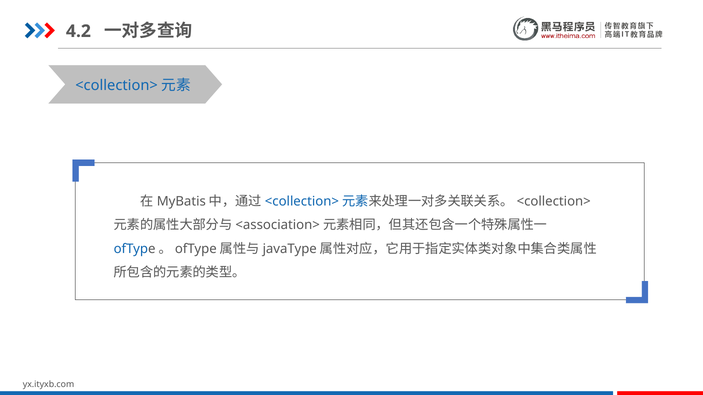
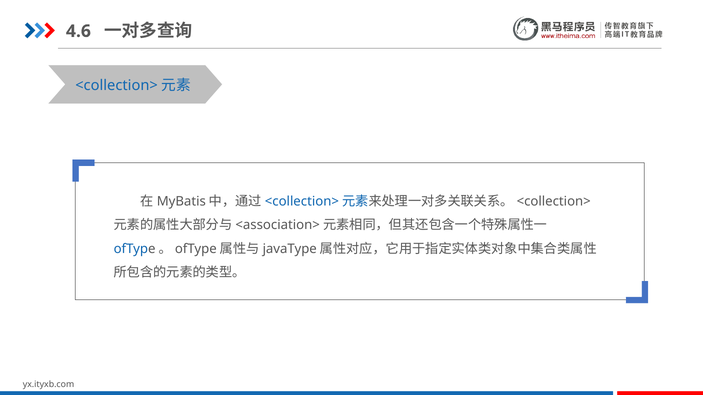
4.2: 4.2 -> 4.6 (78, 31)
